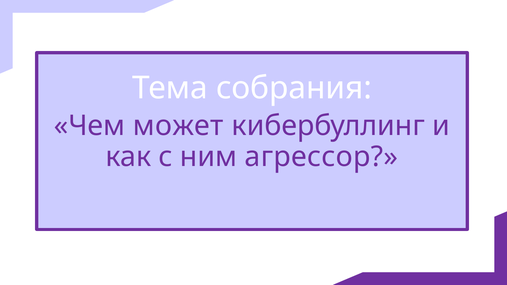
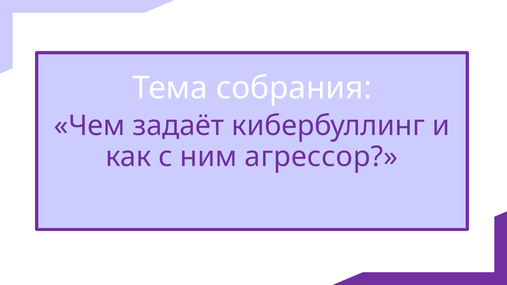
может: может -> задаёт (178, 126)
